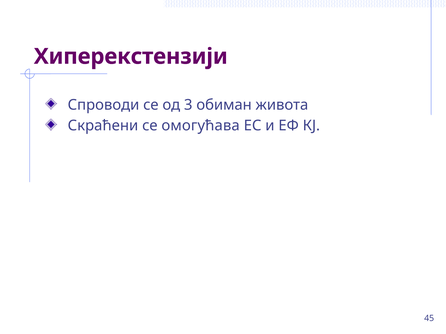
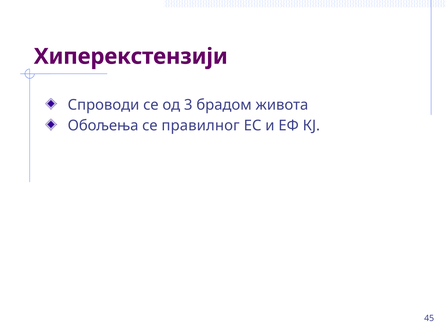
обиман: обиман -> брадом (224, 105)
Скраћени: Скраћени -> Обољења (103, 126)
омогућава: омогућава -> правилног (201, 126)
